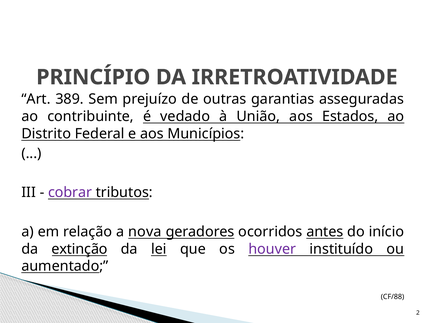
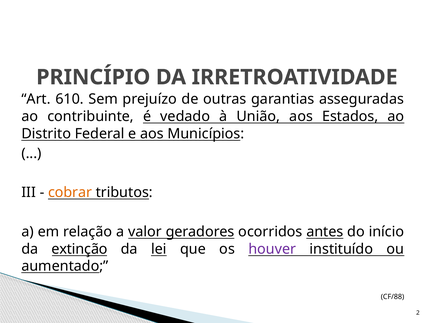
389: 389 -> 610 (70, 99)
cobrar colour: purple -> orange (70, 192)
nova: nova -> valor (145, 231)
